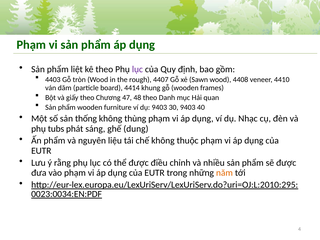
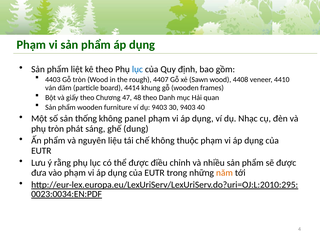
lục colour: purple -> blue (137, 69)
thùng: thùng -> panel (135, 119)
phụ tubs: tubs -> tròn (56, 129)
